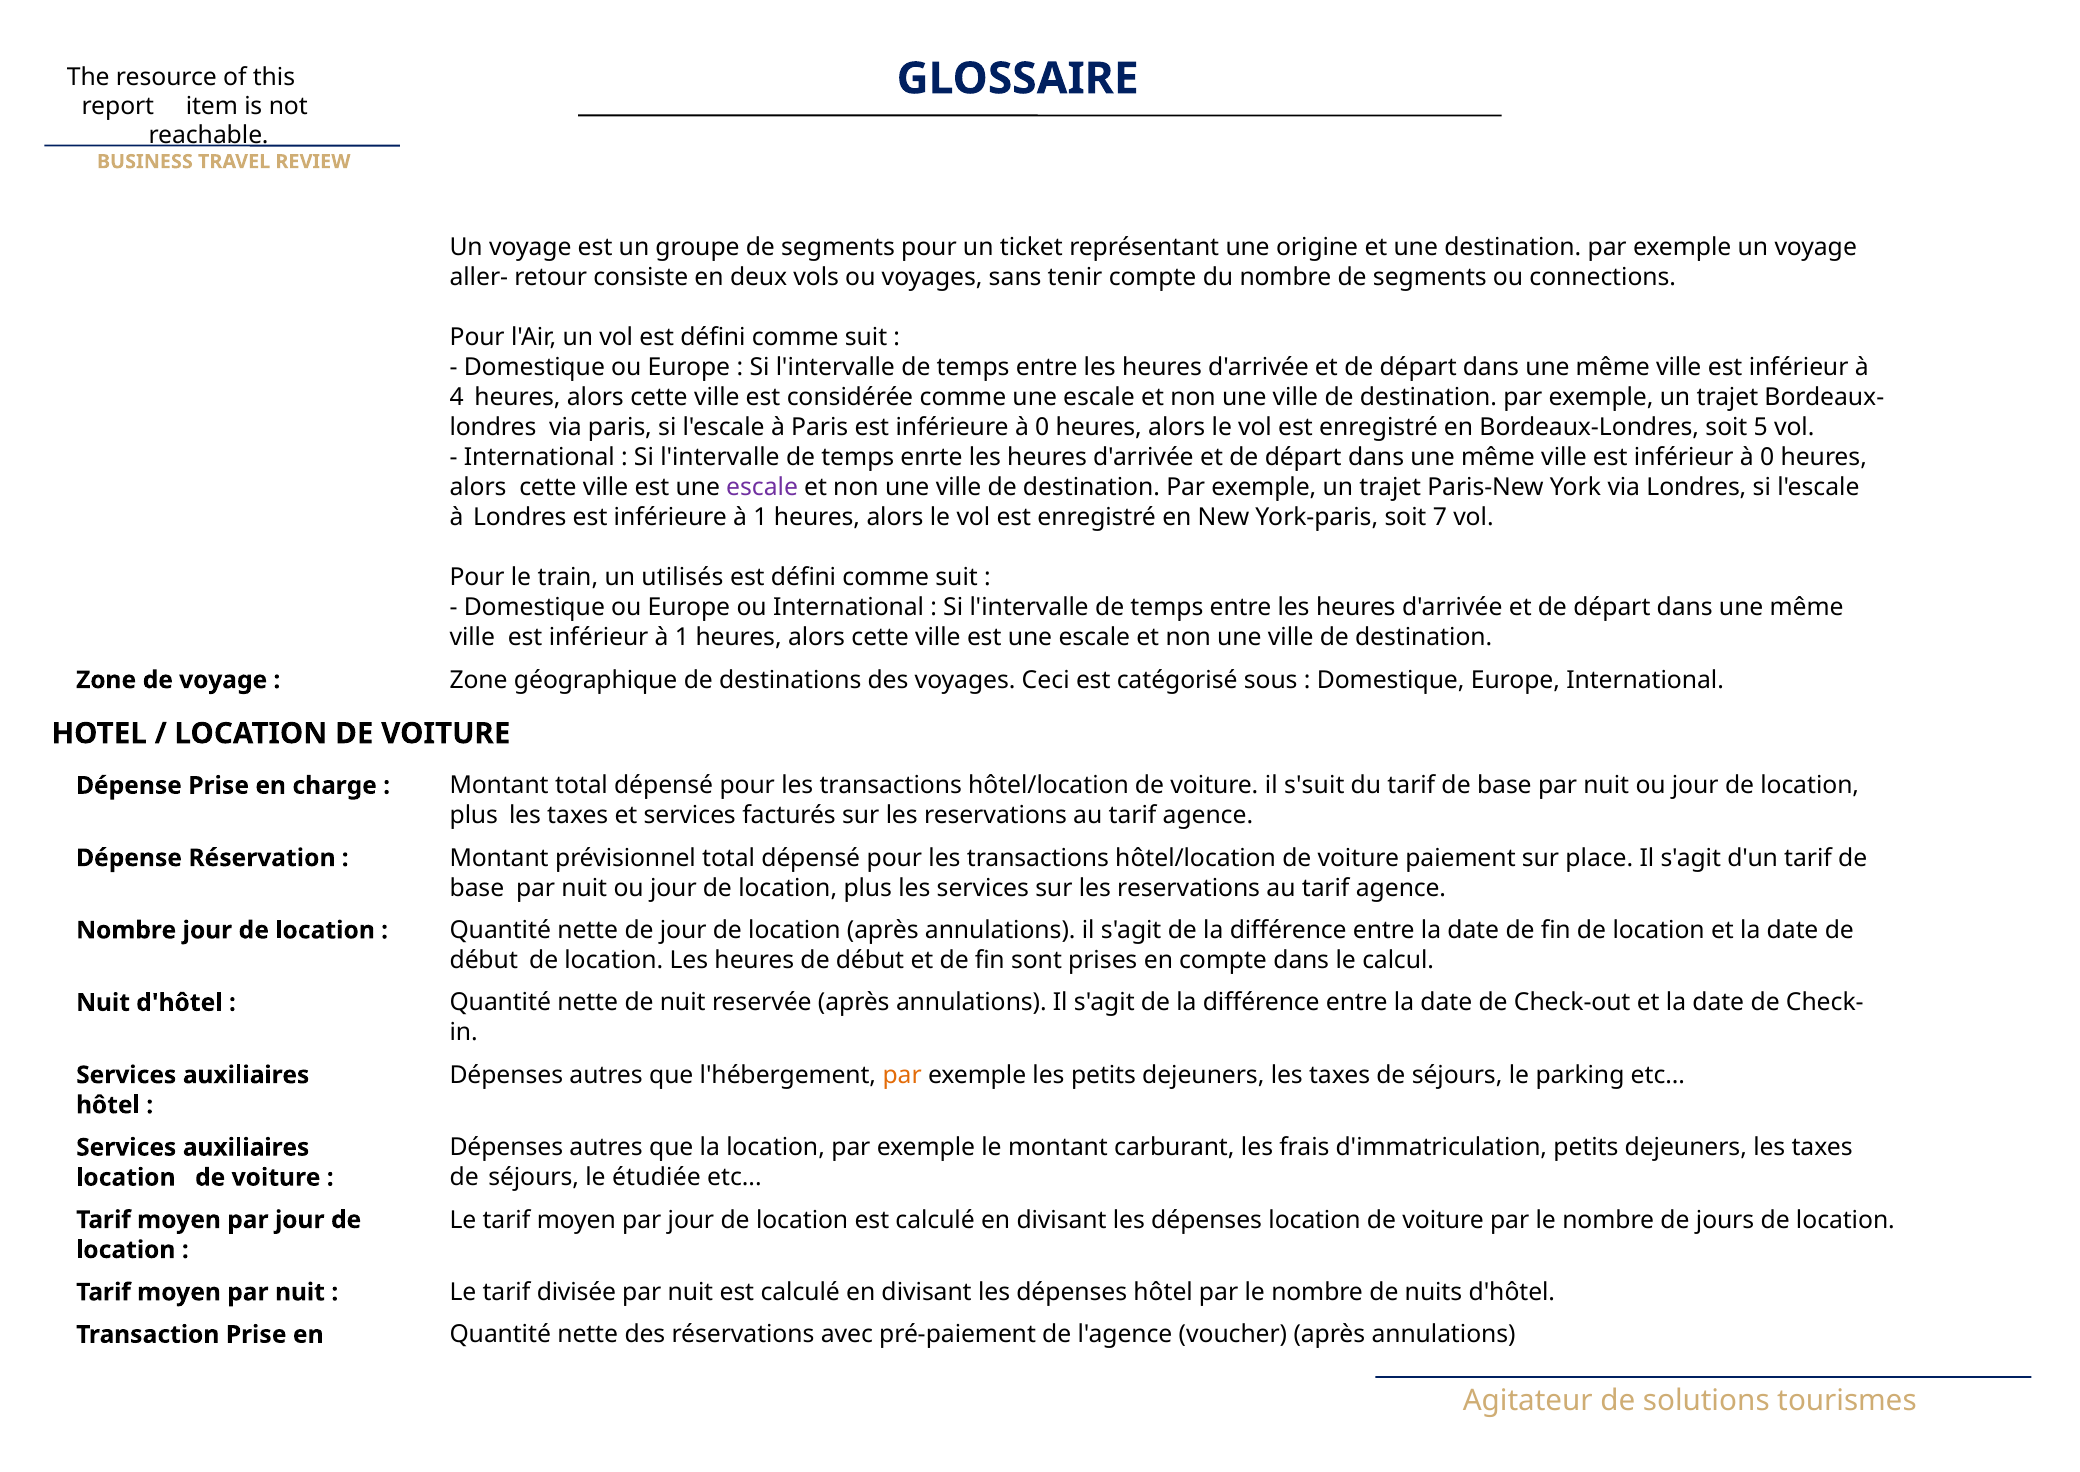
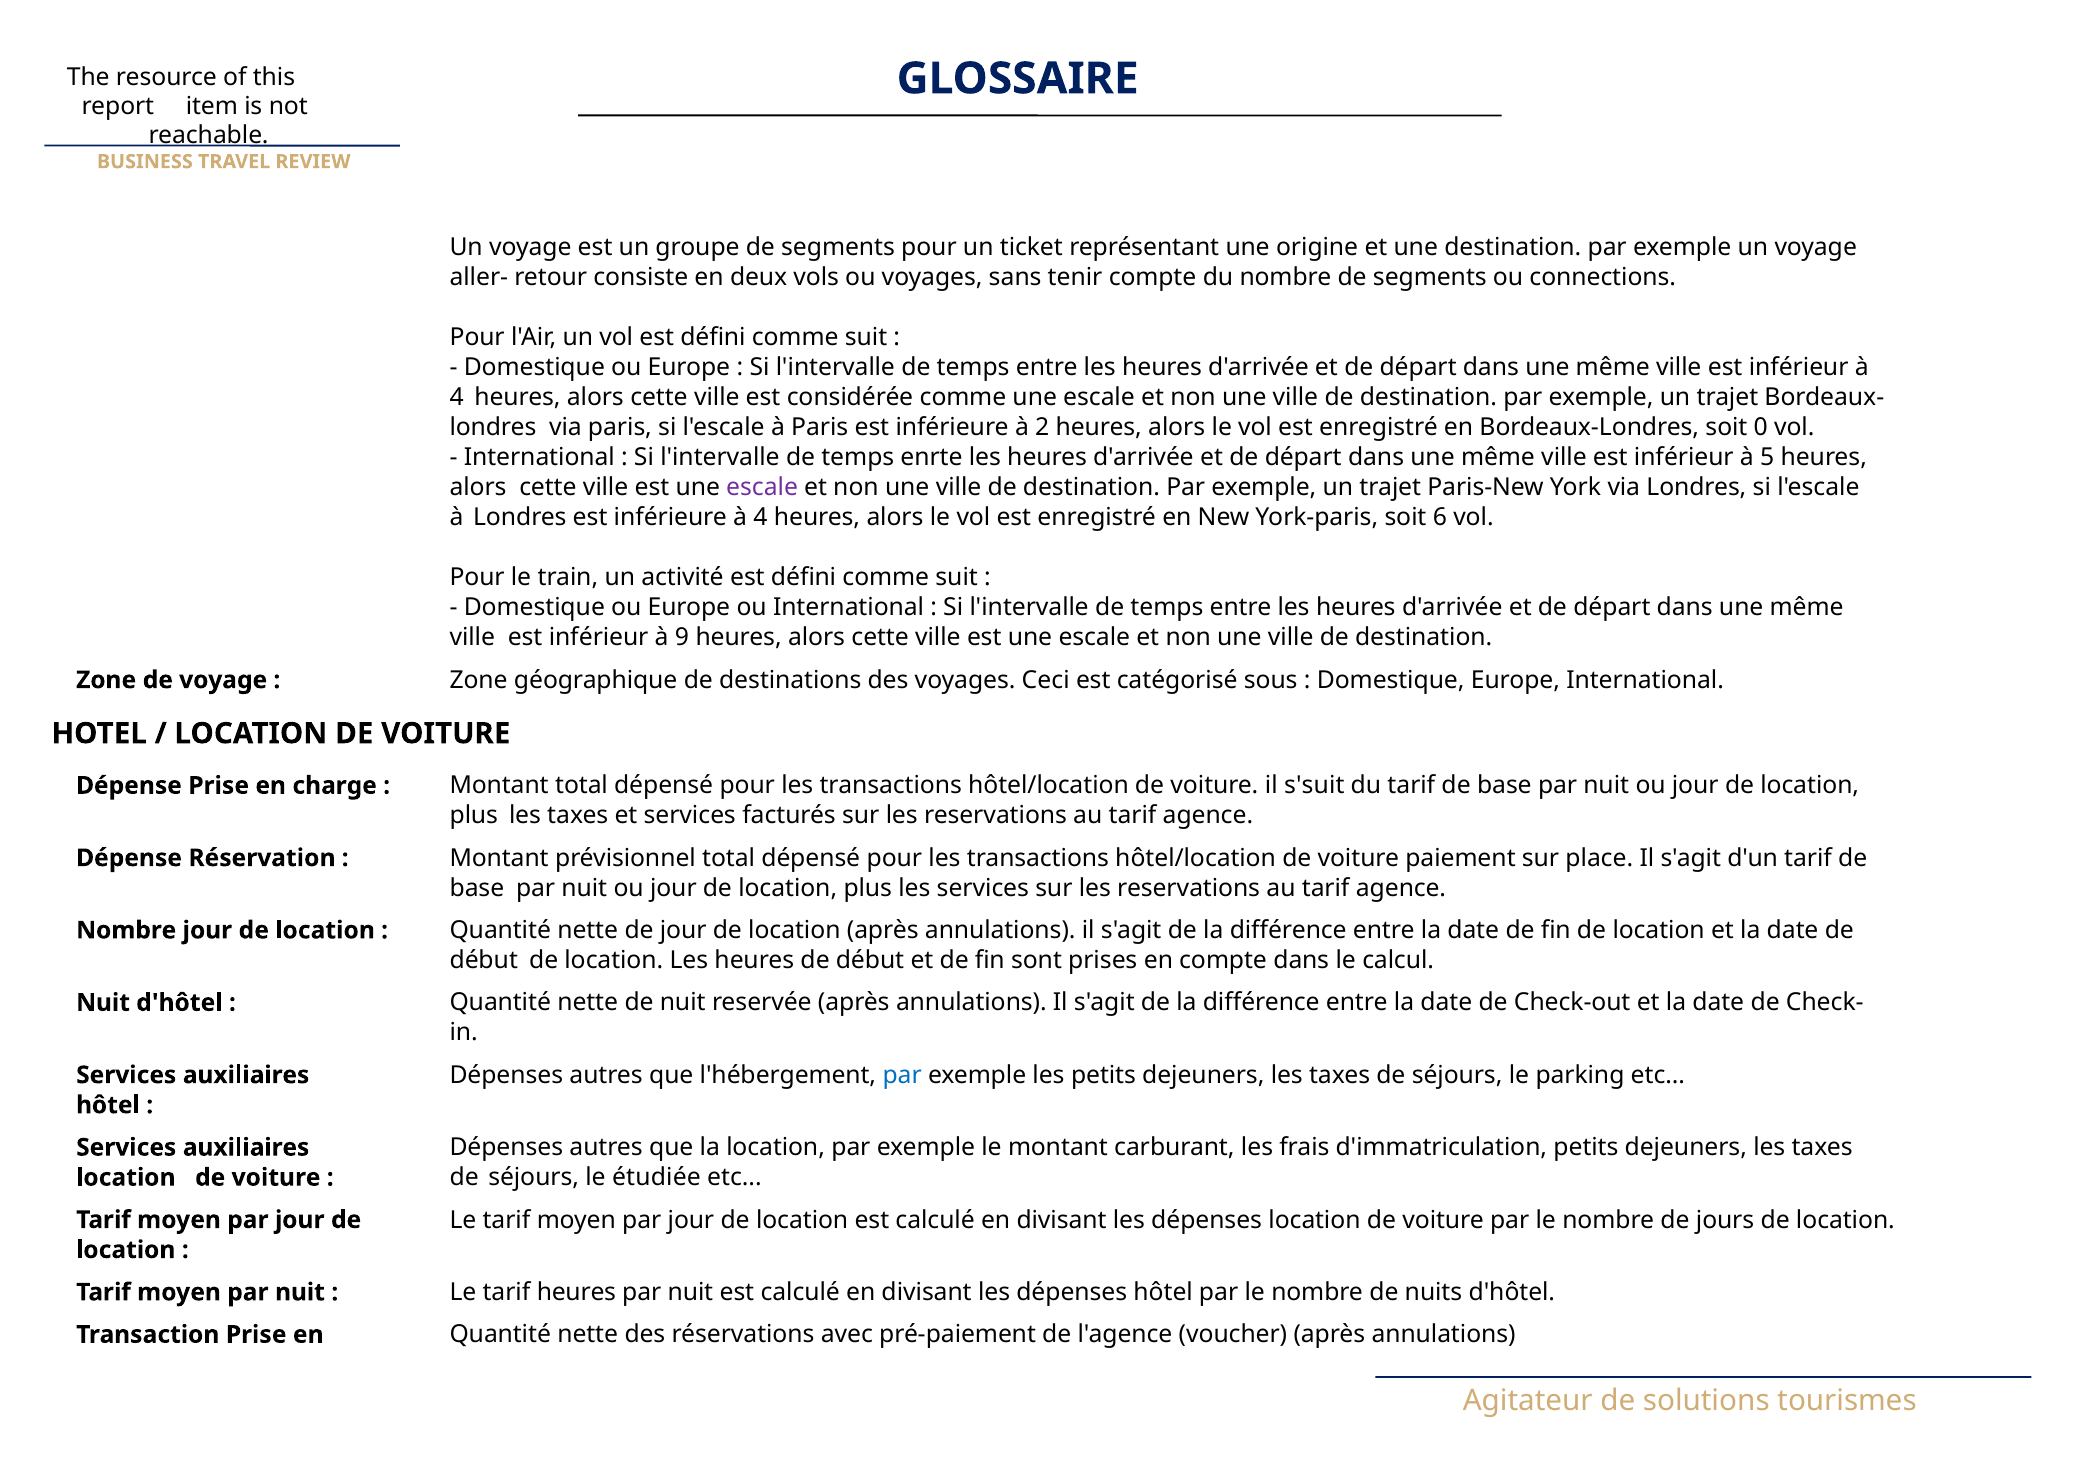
inférieure à 0: 0 -> 2 (1042, 428)
5: 5 -> 0 (1761, 428)
inférieur à 0: 0 -> 5 (1767, 458)
inférieure à 1: 1 -> 4 (760, 518)
7: 7 -> 6 (1440, 518)
utilisés: utilisés -> activité (683, 578)
inférieur à 1: 1 -> 9 (682, 638)
par colour: orange -> blue (902, 1075)
tarif divisée: divisée -> heures (576, 1293)
